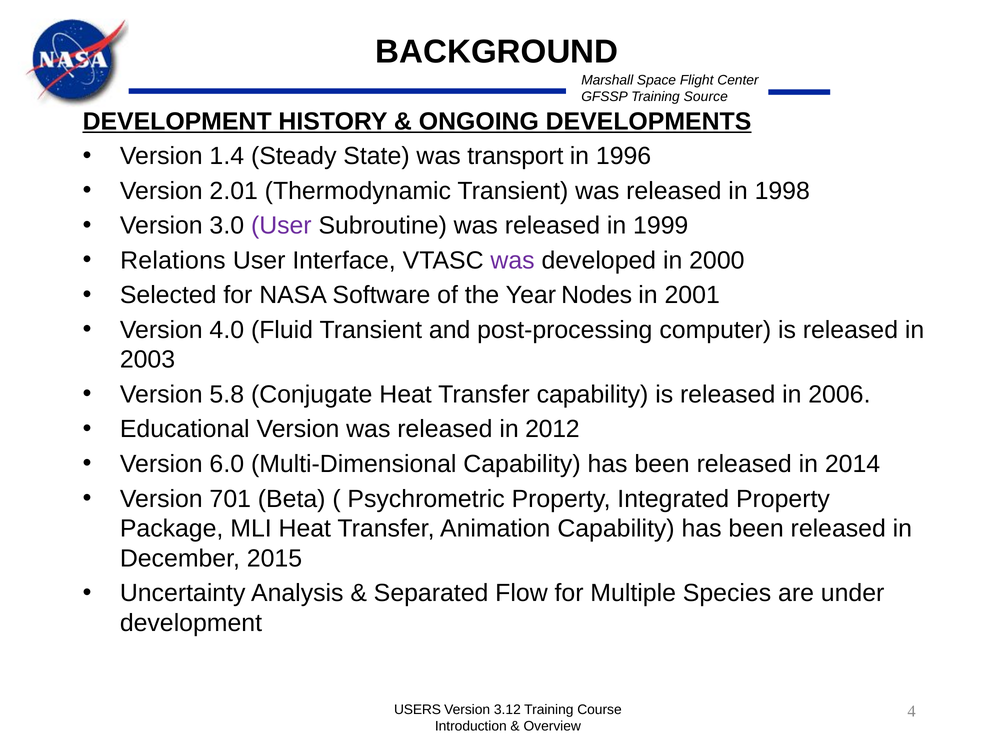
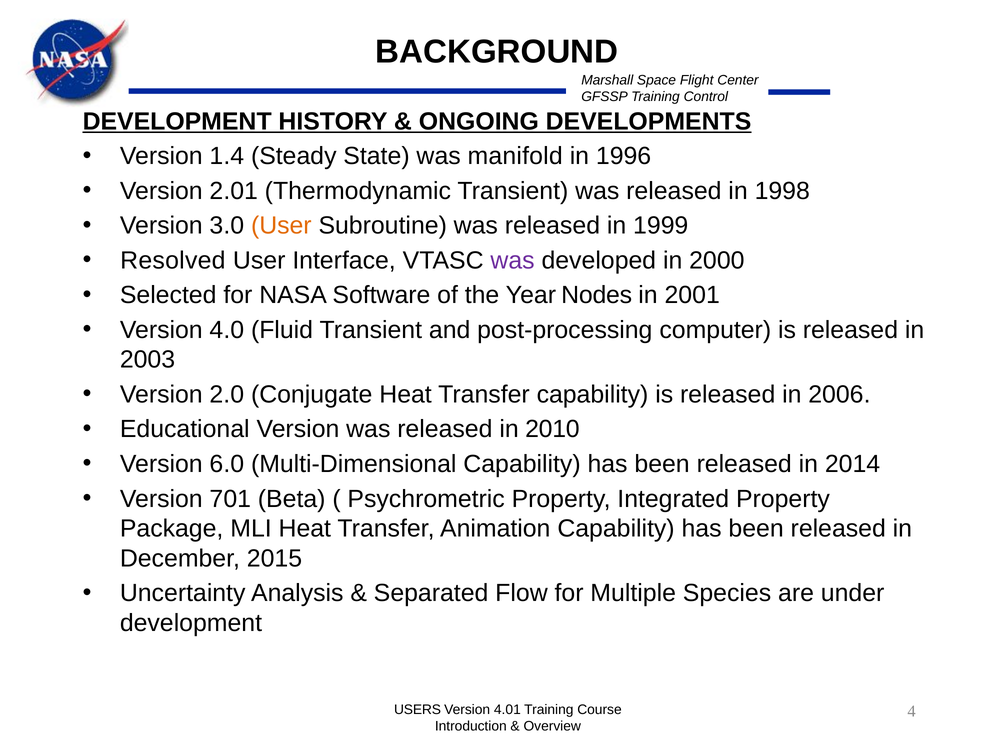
Source: Source -> Control (706, 97)
transport: transport -> manifold (515, 156)
User colour: purple -> orange (281, 226)
Relations: Relations -> Resolved (173, 261)
5.8: 5.8 -> 2.0 (227, 395)
2012: 2012 -> 2010 (552, 430)
3.12: 3.12 -> 4.01 (507, 710)
